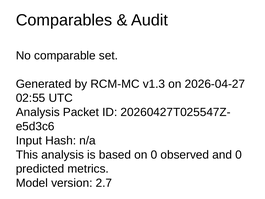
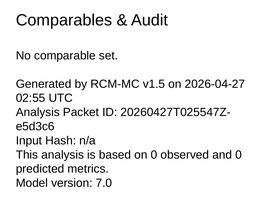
v1.3: v1.3 -> v1.5 (154, 84)
2.7: 2.7 -> 7.0 (104, 183)
